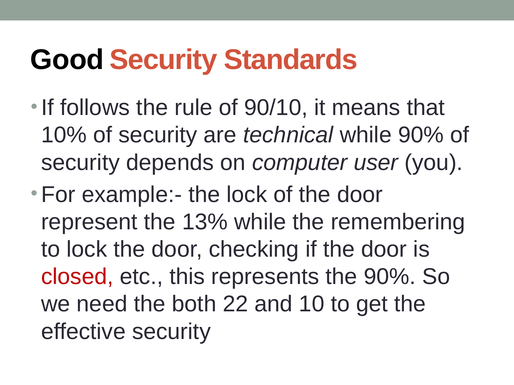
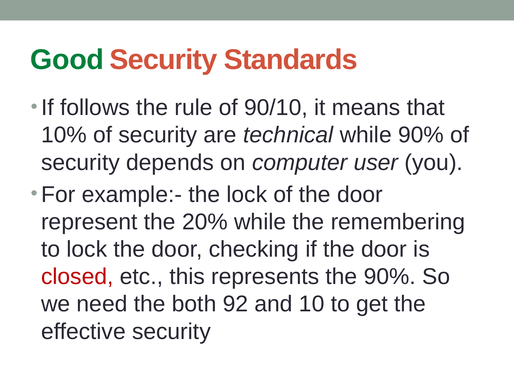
Good colour: black -> green (67, 60)
13%: 13% -> 20% (205, 222)
22: 22 -> 92 (235, 305)
